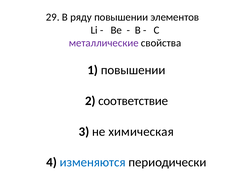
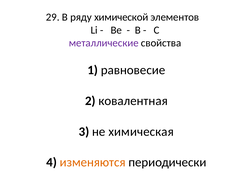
ряду повышении: повышении -> химической (121, 17)
1 повышении: повышении -> равновесие (133, 70)
соответствие: соответствие -> ковалентная (133, 101)
изменяются colour: blue -> orange (93, 163)
